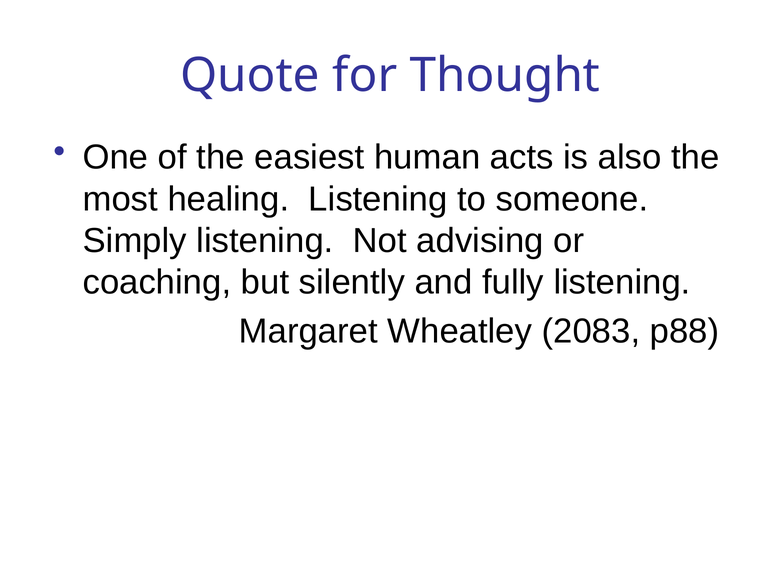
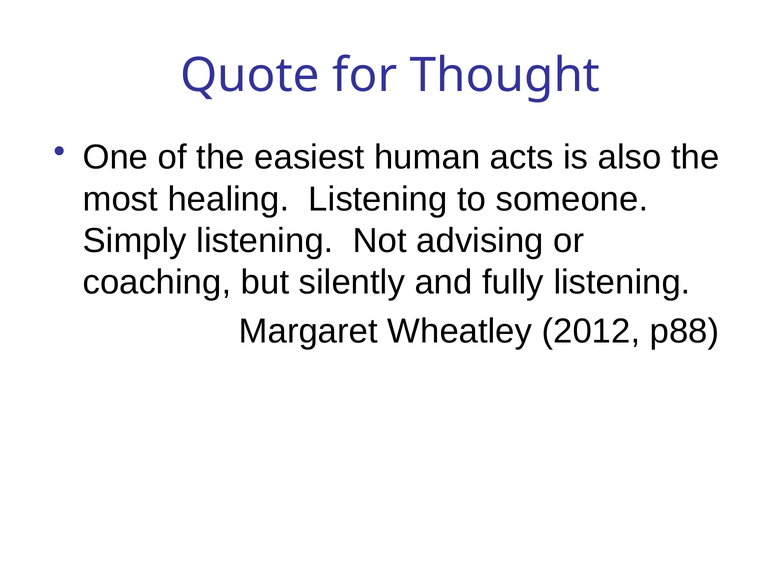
2083: 2083 -> 2012 (591, 331)
